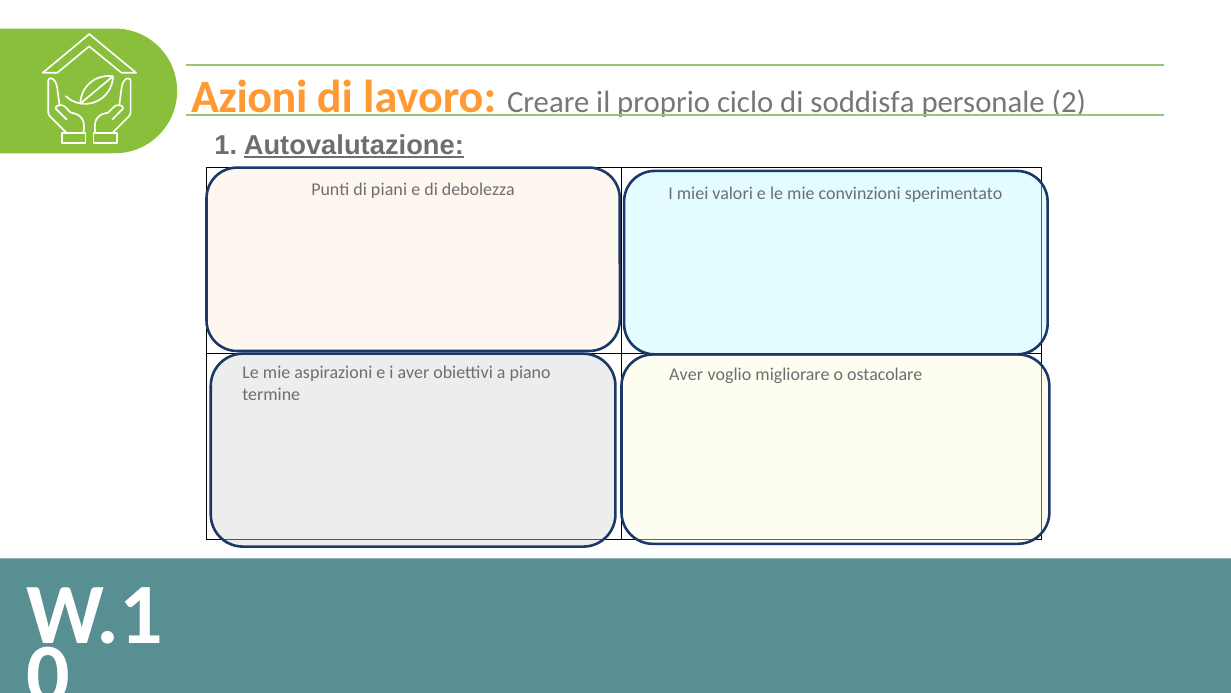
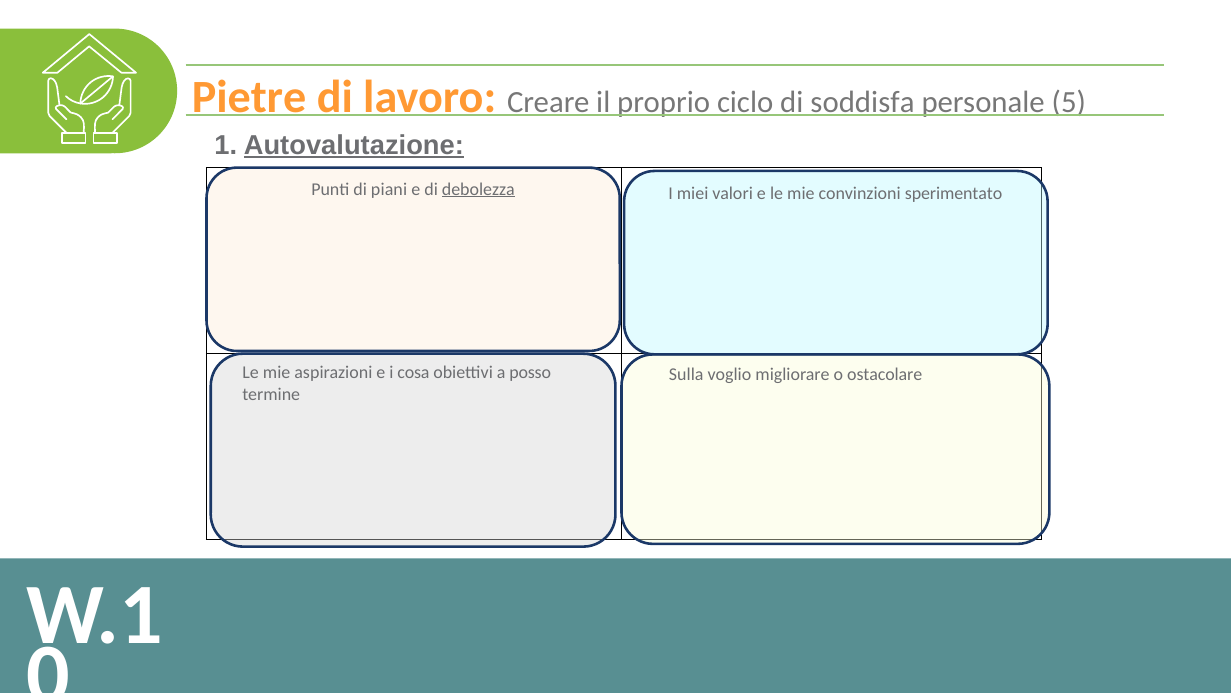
Azioni: Azioni -> Pietre (249, 97)
2: 2 -> 5 (1069, 102)
debolezza underline: none -> present (478, 189)
i aver: aver -> cosa (414, 372)
piano: piano -> posso (530, 372)
Aver: Aver -> Sulla (686, 374)
